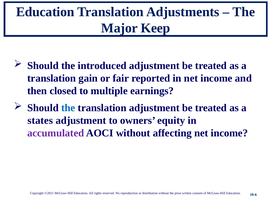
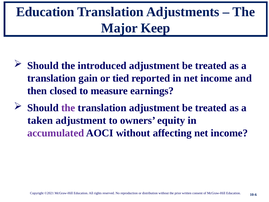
fair: fair -> tied (121, 78)
multiple: multiple -> measure (109, 91)
the colour: blue -> purple (68, 108)
states: states -> taken (40, 120)
